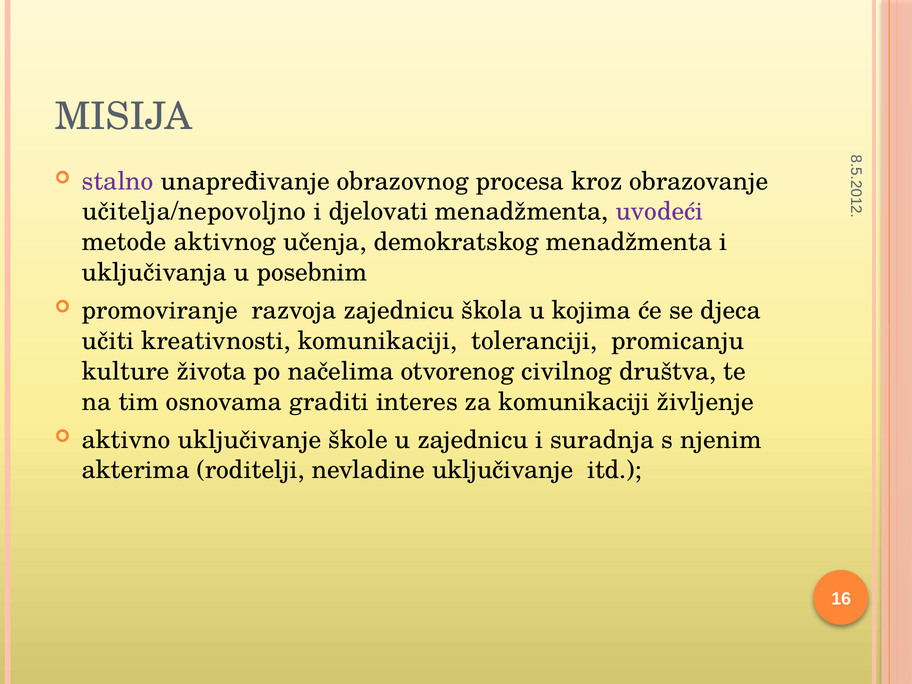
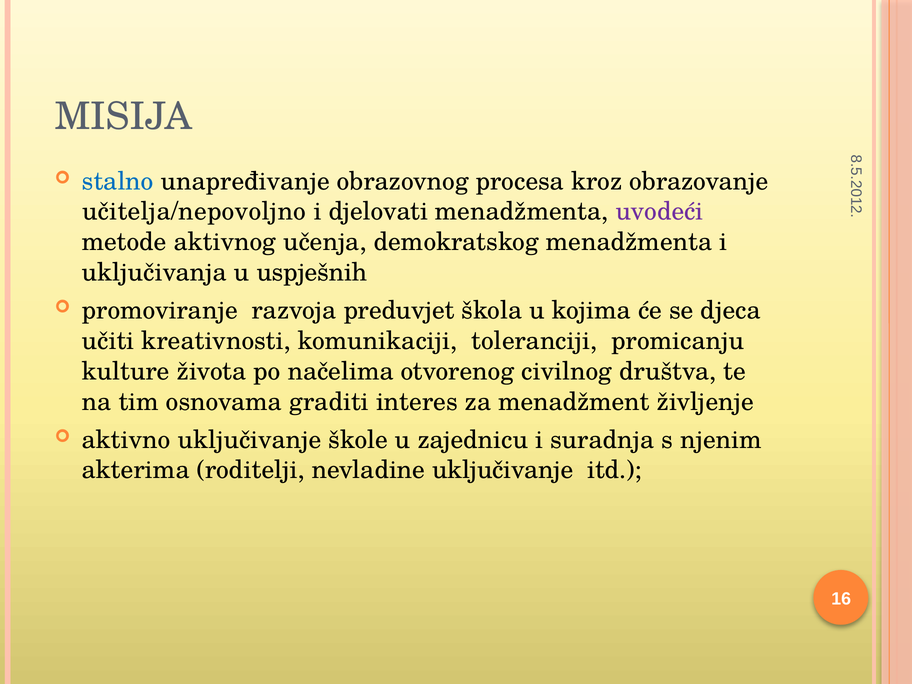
stalno colour: purple -> blue (118, 181)
posebnim: posebnim -> uspješnih (312, 272)
razvoja zajednicu: zajednicu -> preduvjet (399, 310)
za komunikaciji: komunikaciji -> menadžment (574, 402)
